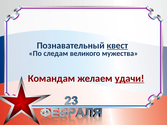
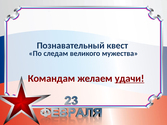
квест underline: present -> none (117, 46)
